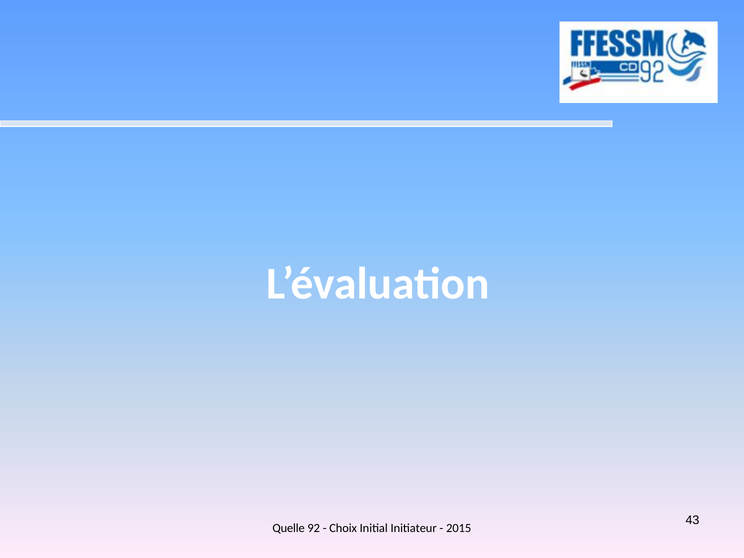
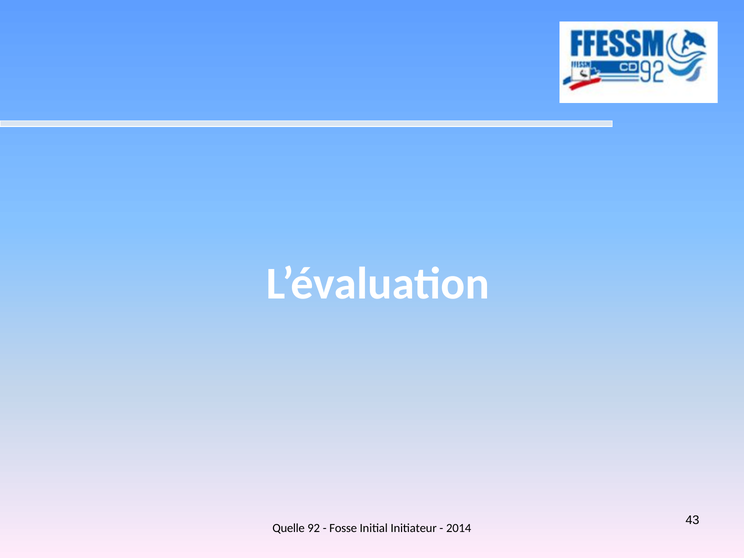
Choix: Choix -> Fosse (343, 528)
2015: 2015 -> 2014 (459, 528)
